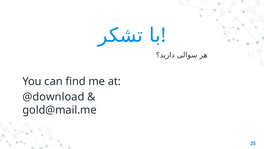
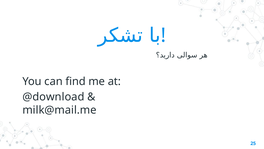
gold@mail.me: gold@mail.me -> milk@mail.me (59, 110)
